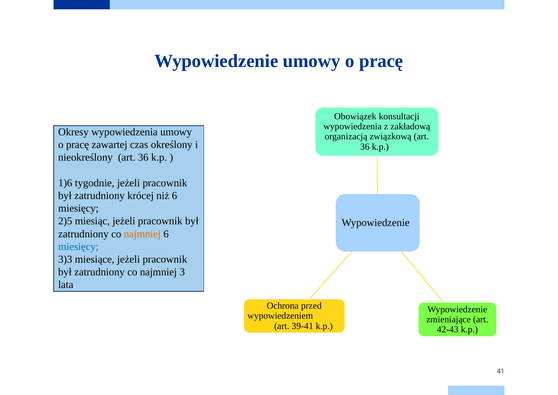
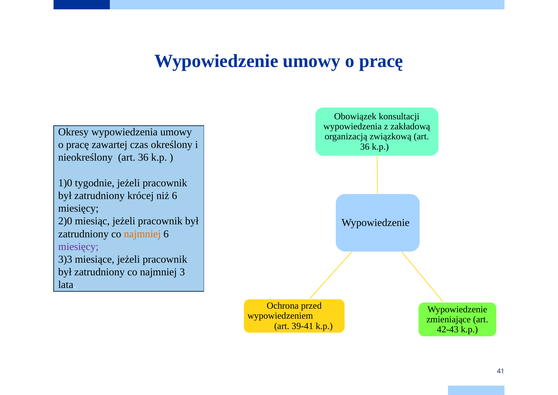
1)6: 1)6 -> 1)0 (65, 183)
2)5: 2)5 -> 2)0 (65, 221)
miesięcy colour: blue -> purple (78, 246)
